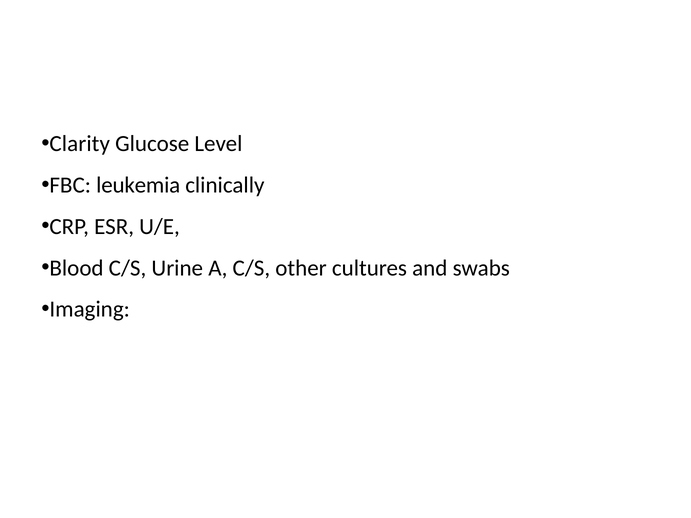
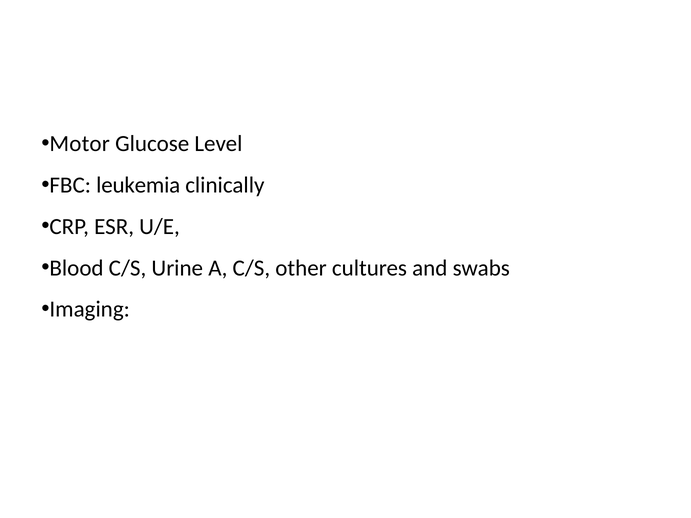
Clarity: Clarity -> Motor (80, 144)
